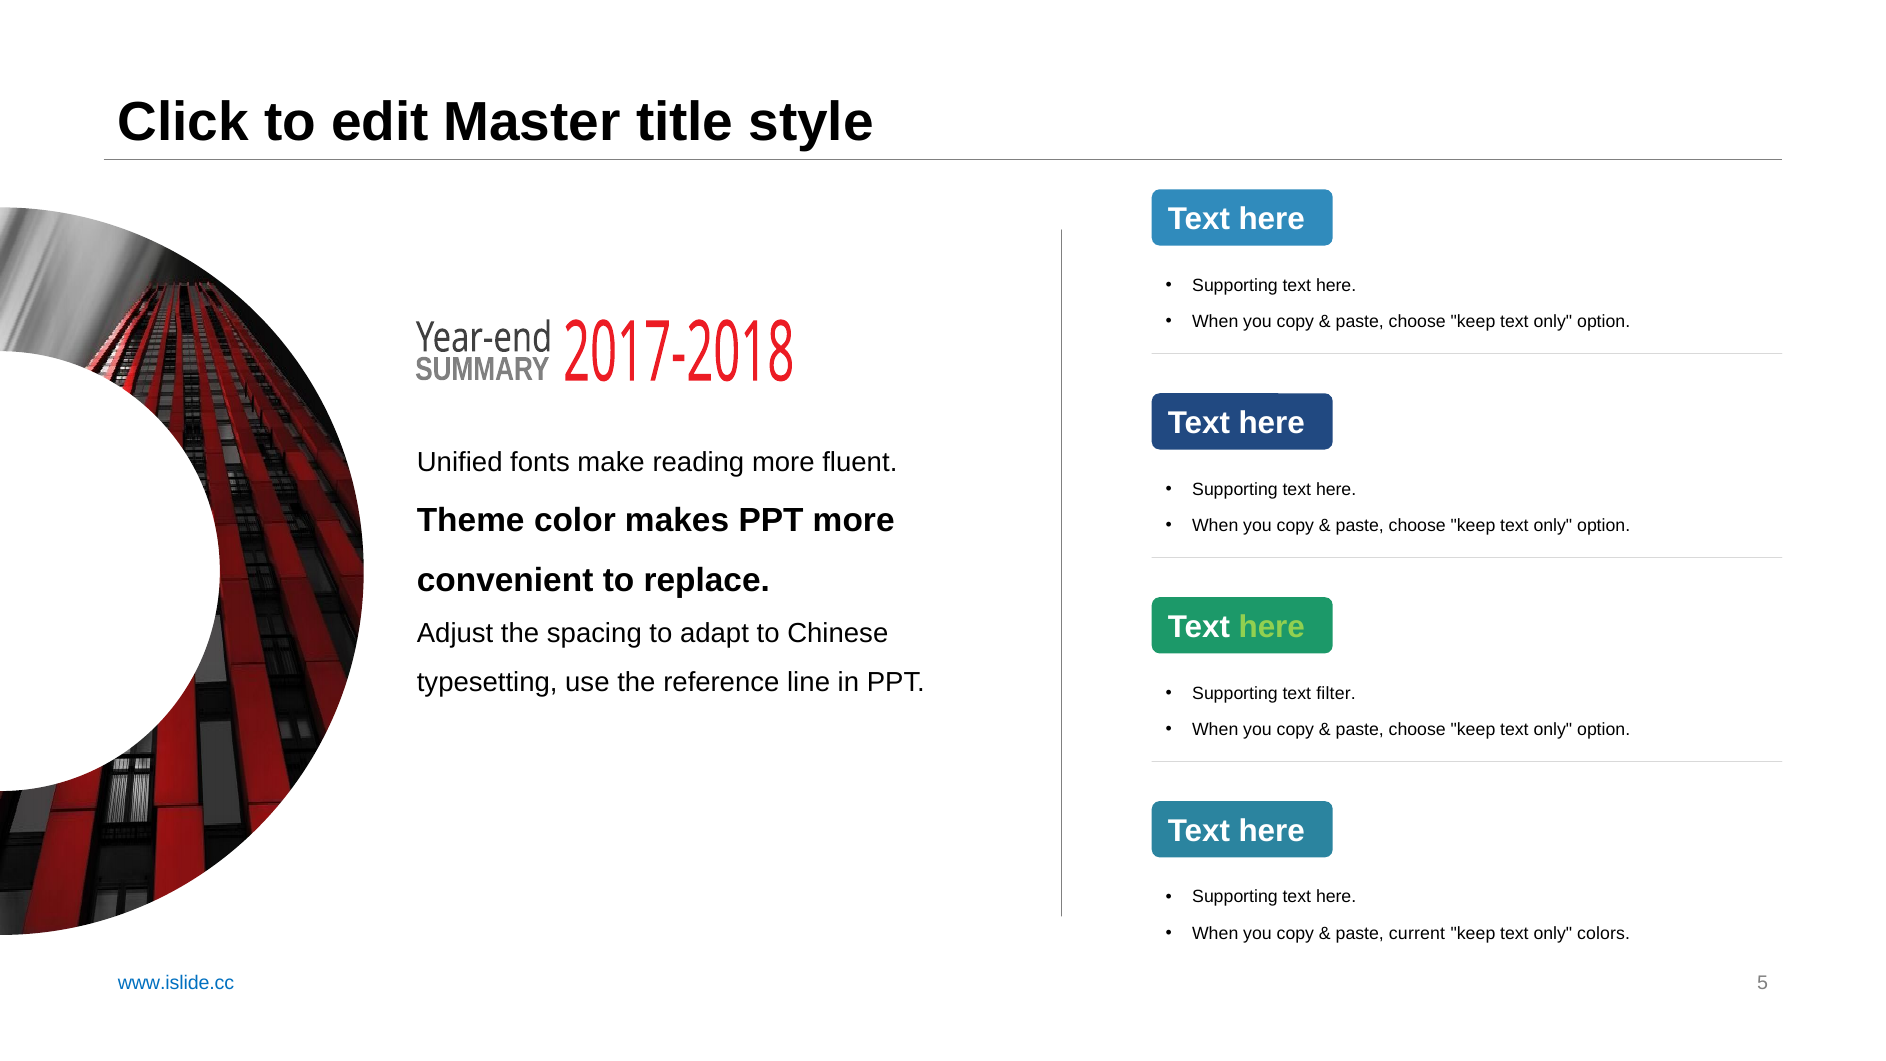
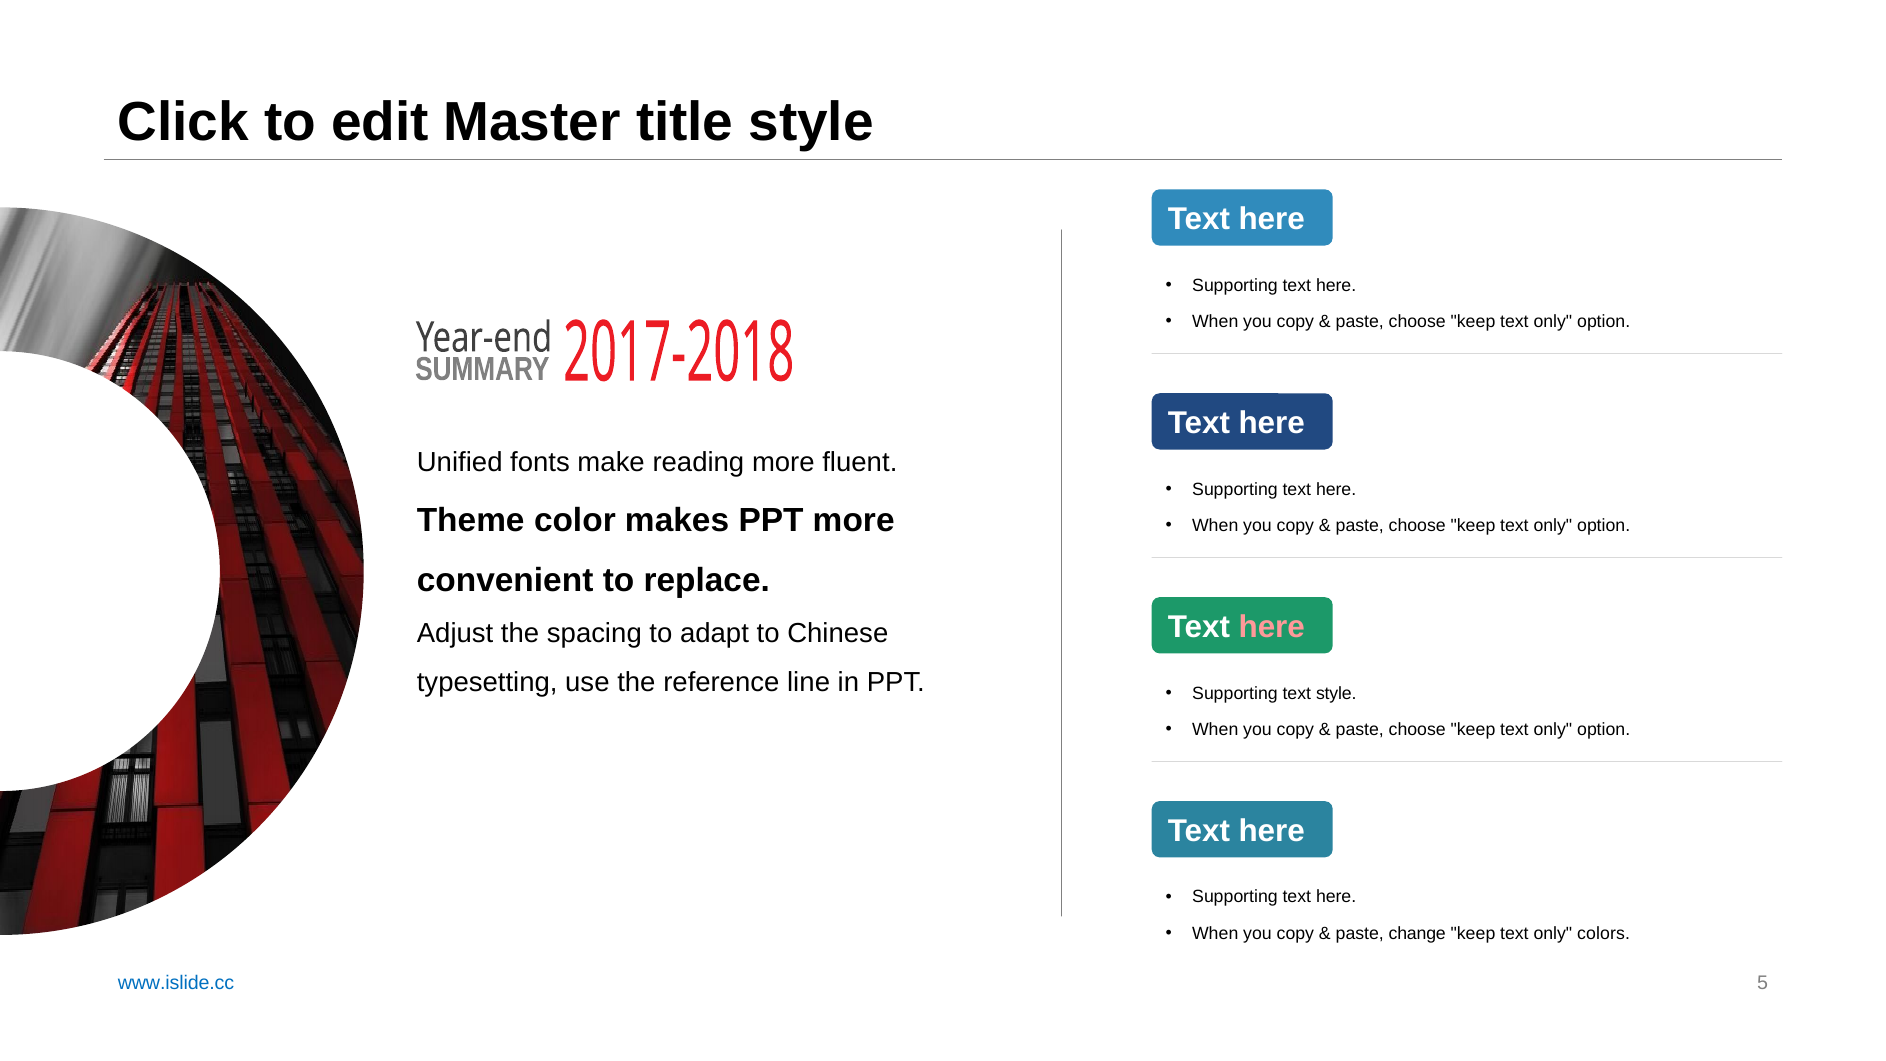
here colour: light green -> pink (1272, 627)
text filter: filter -> style (1336, 693)
current: current -> change (1417, 933)
